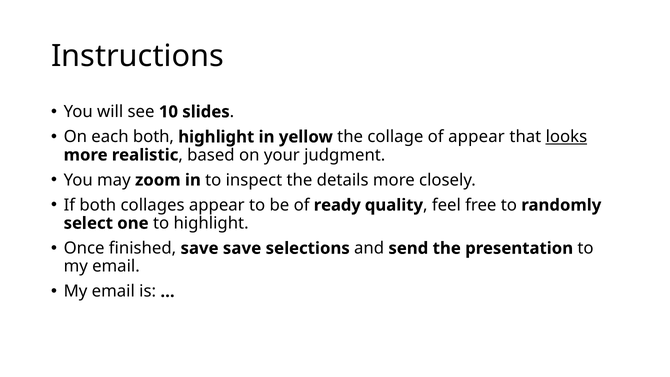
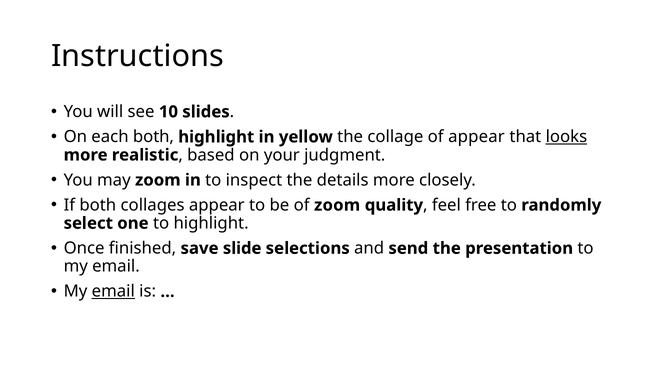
of ready: ready -> zoom (337, 205)
save save: save -> slide (242, 248)
email underline: none -> present (113, 291)
